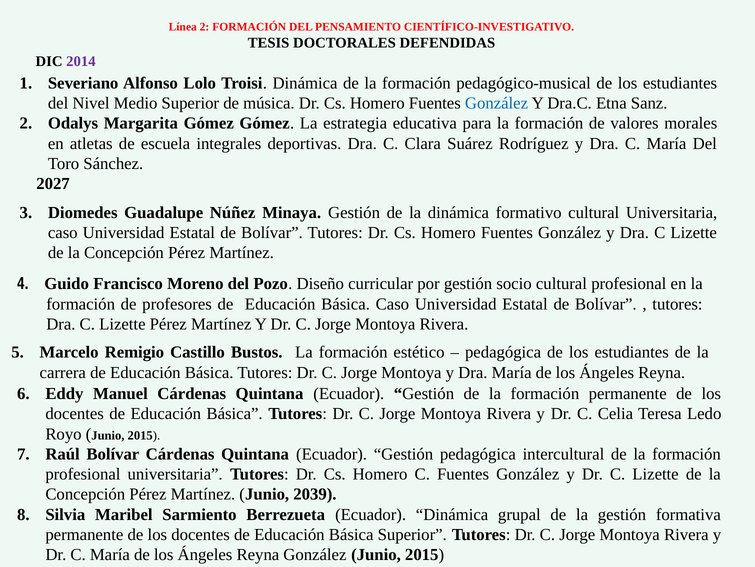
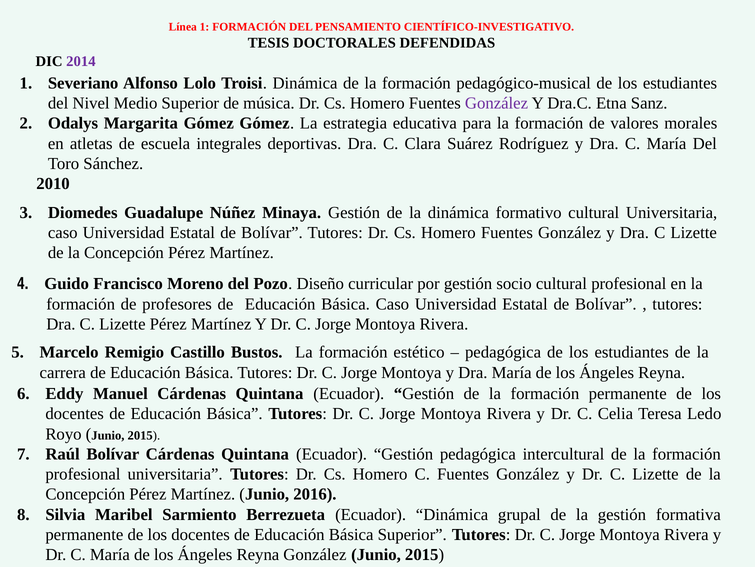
Línea 2: 2 -> 1 (205, 27)
González colour: blue -> purple (497, 103)
2027: 2027 -> 2010 (53, 184)
2039: 2039 -> 2016 (315, 494)
